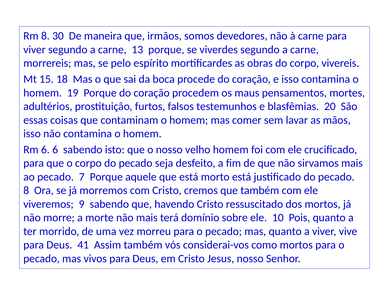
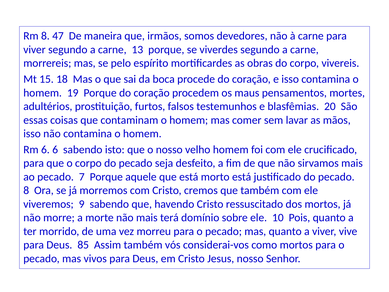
30: 30 -> 47 (58, 36)
41: 41 -> 85 (83, 245)
